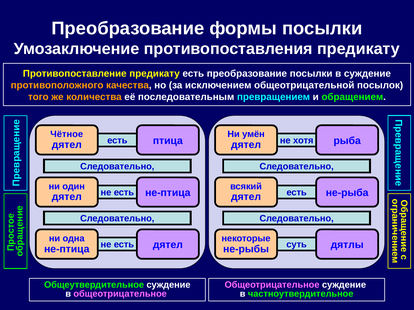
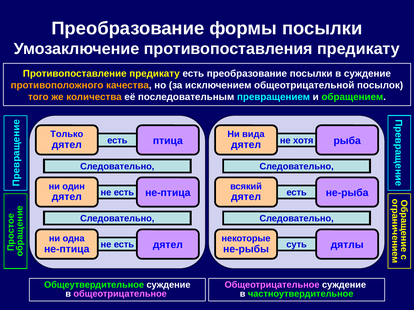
Чётное: Чётное -> Только (67, 134)
умён: умён -> вида (253, 134)
